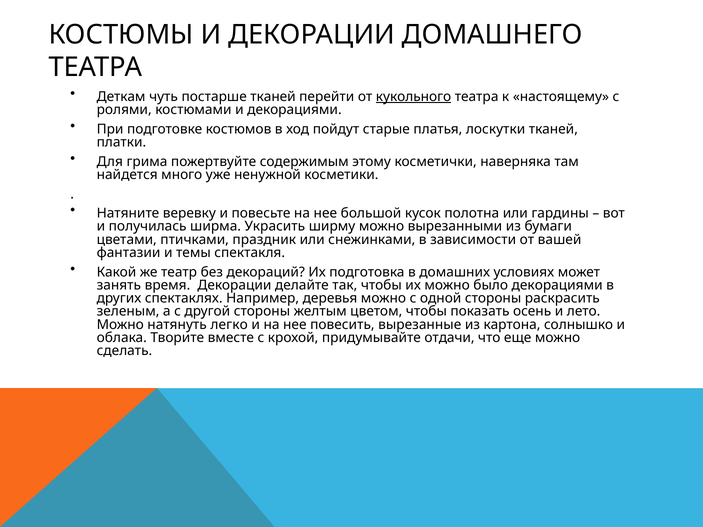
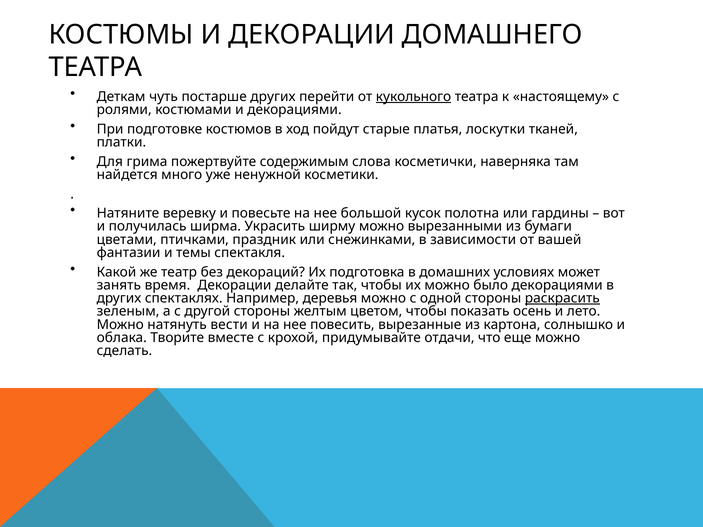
постарше тканей: тканей -> других (273, 97)
этому: этому -> слова (372, 162)
раскрасить underline: none -> present (562, 298)
легко: легко -> вести (229, 325)
